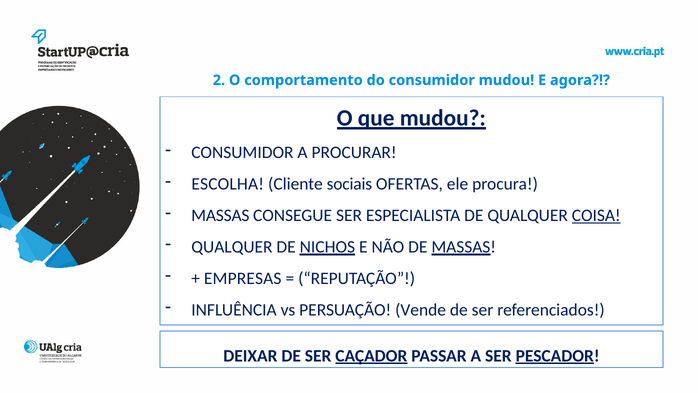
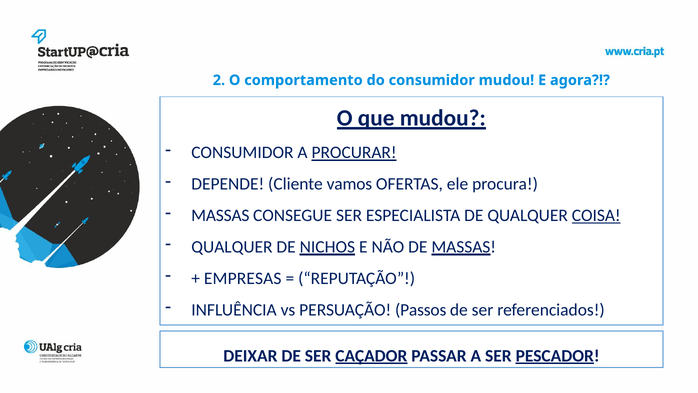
PROCURAR underline: none -> present (354, 153)
ESCOLHA: ESCOLHA -> DEPENDE (228, 184)
sociais: sociais -> vamos (349, 184)
Vende: Vende -> Passos (421, 310)
